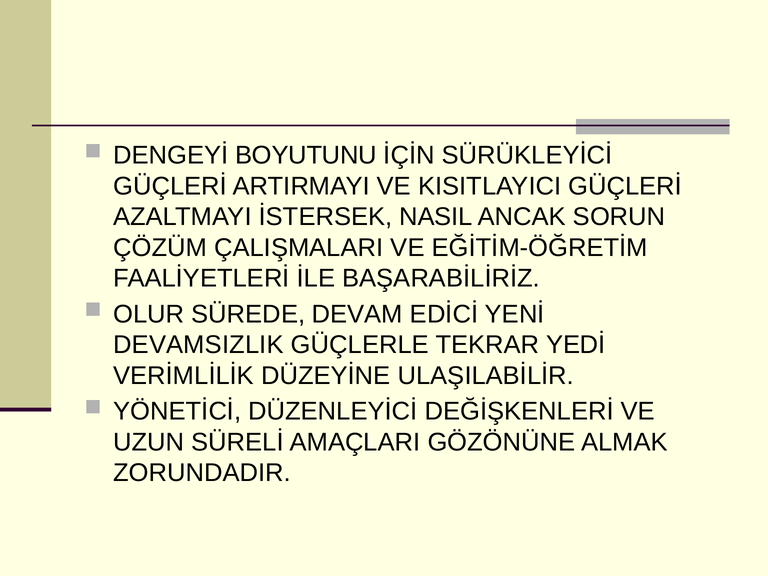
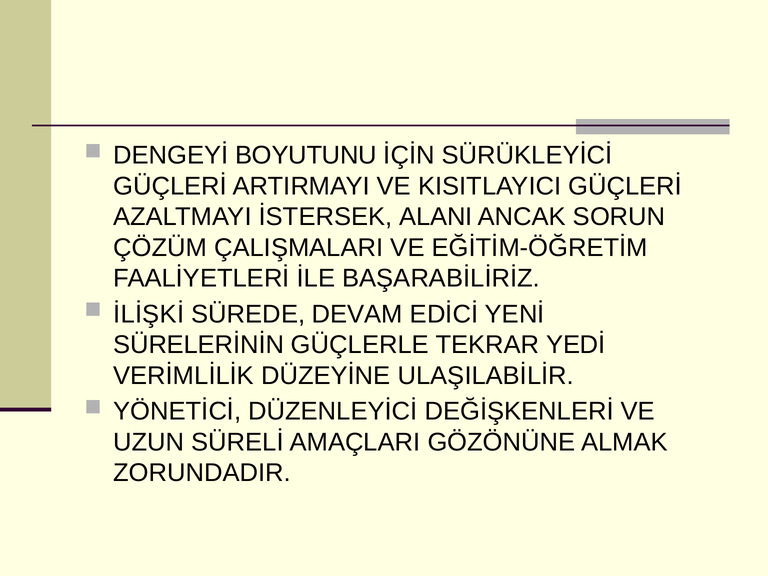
NASIL: NASIL -> ALANI (436, 217)
OLUR: OLUR -> İLİŞKİ (149, 314)
DEVAMSIZLIK: DEVAMSIZLIK -> SÜRELERİNİN (199, 345)
